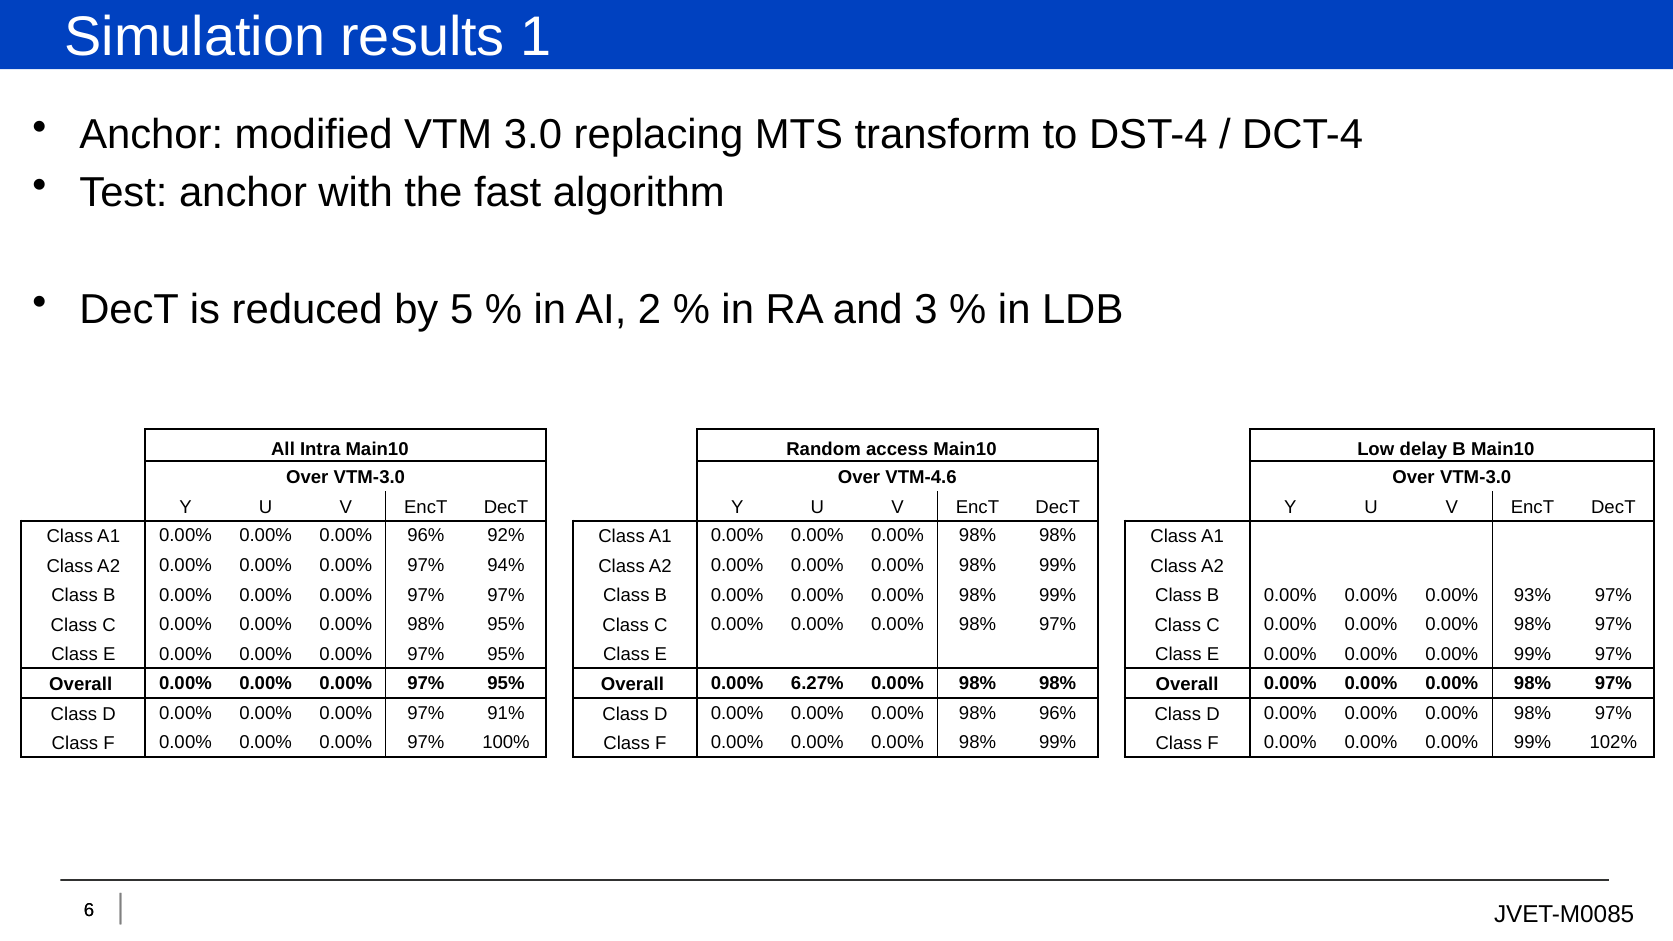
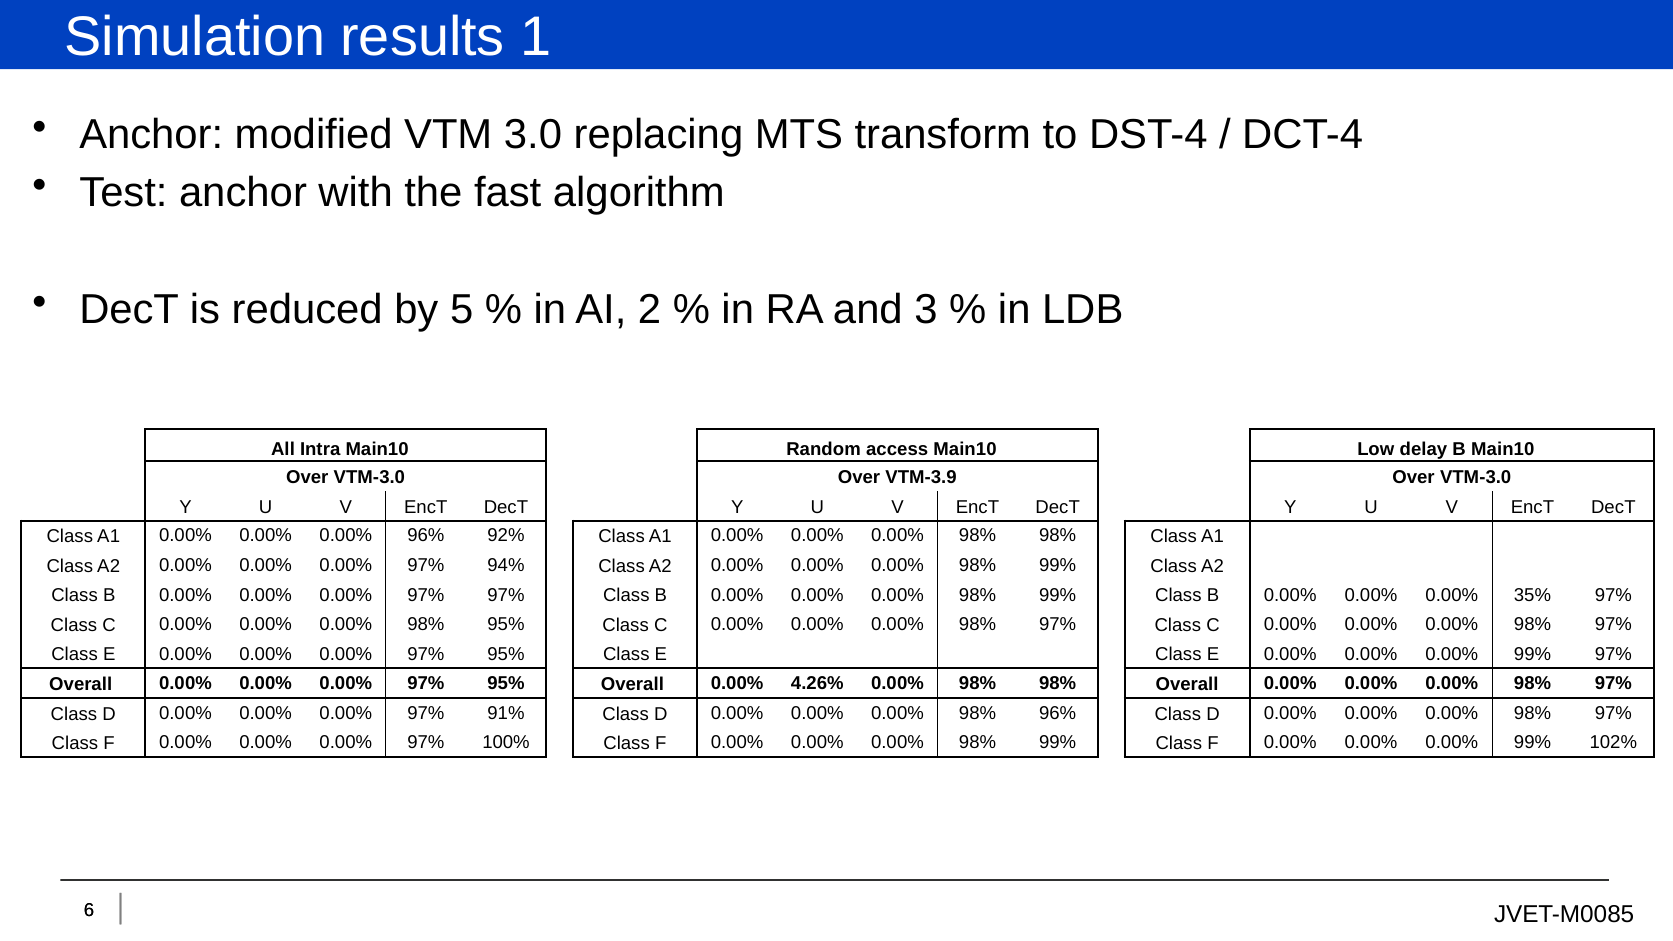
VTM-4.6: VTM-4.6 -> VTM-3.9 (921, 477)
93%: 93% -> 35% (1532, 595)
6.27%: 6.27% -> 4.26% (817, 684)
